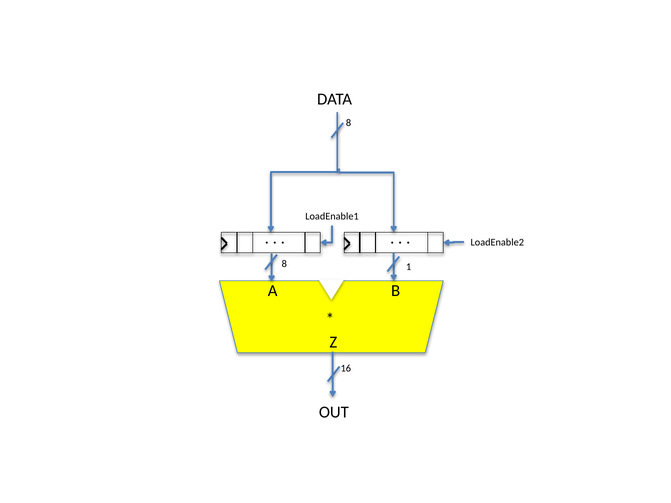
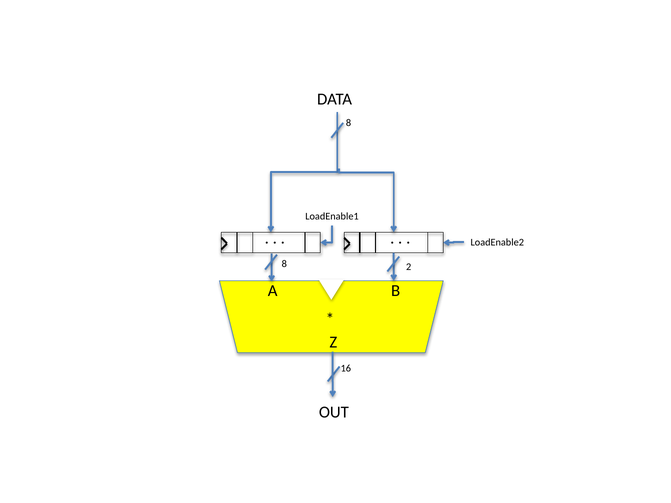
1: 1 -> 2 (409, 267)
